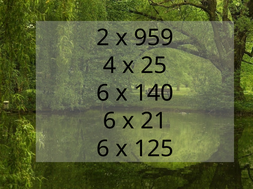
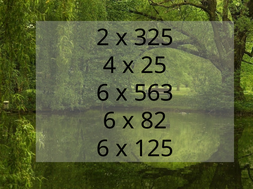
959: 959 -> 325 (154, 38)
140: 140 -> 563 (154, 94)
21: 21 -> 82 (154, 121)
